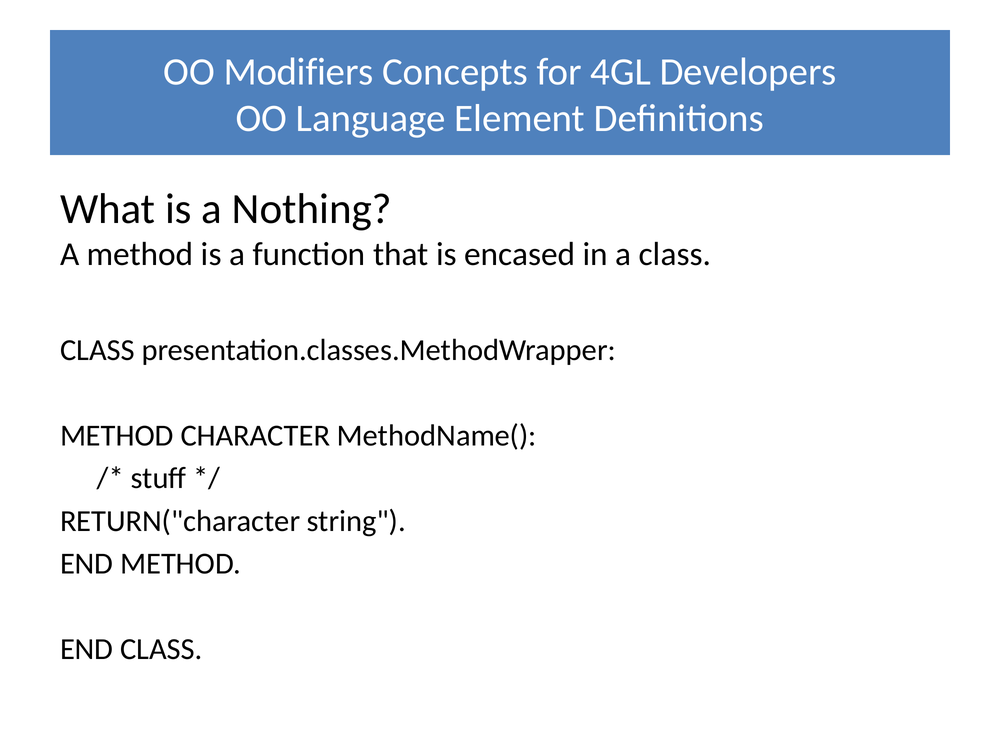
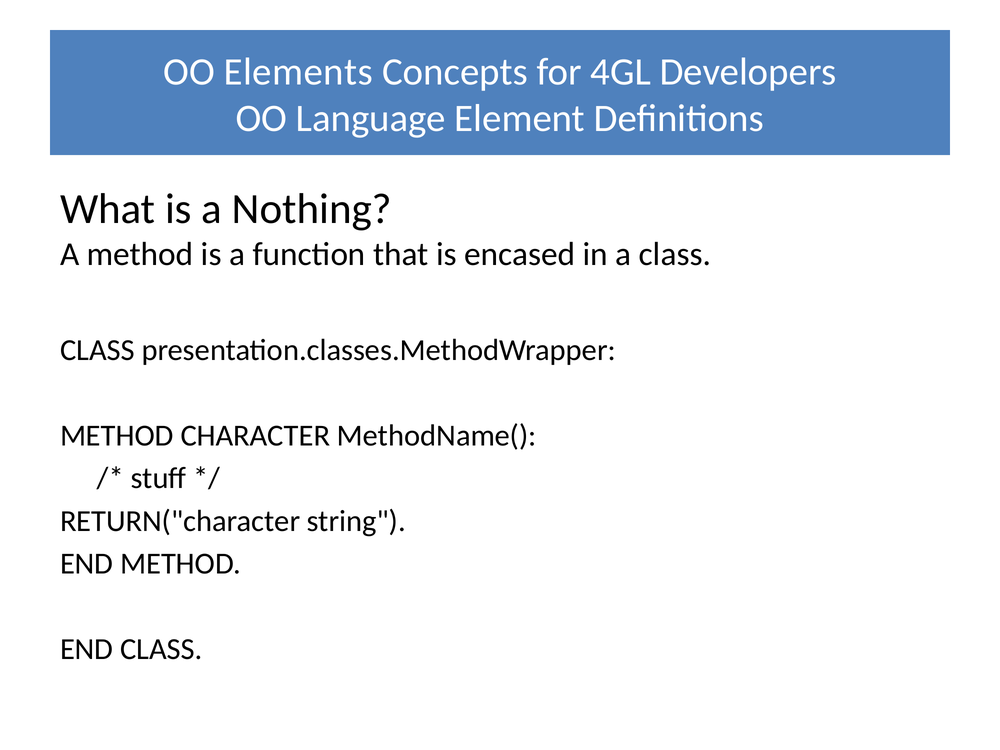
Modifiers: Modifiers -> Elements (298, 72)
